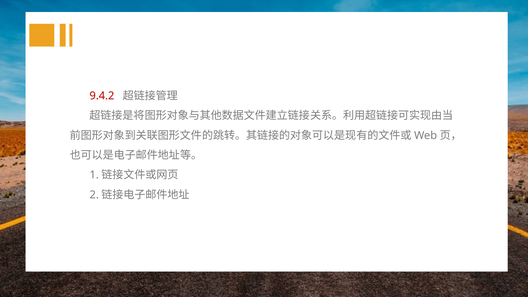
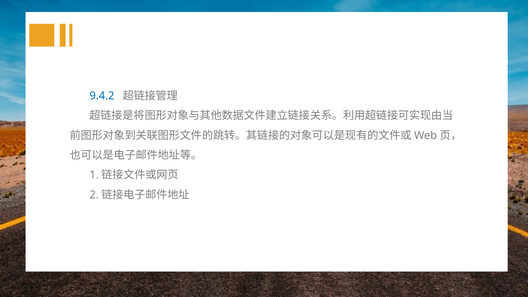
9.4.2 colour: red -> blue (102, 96)
